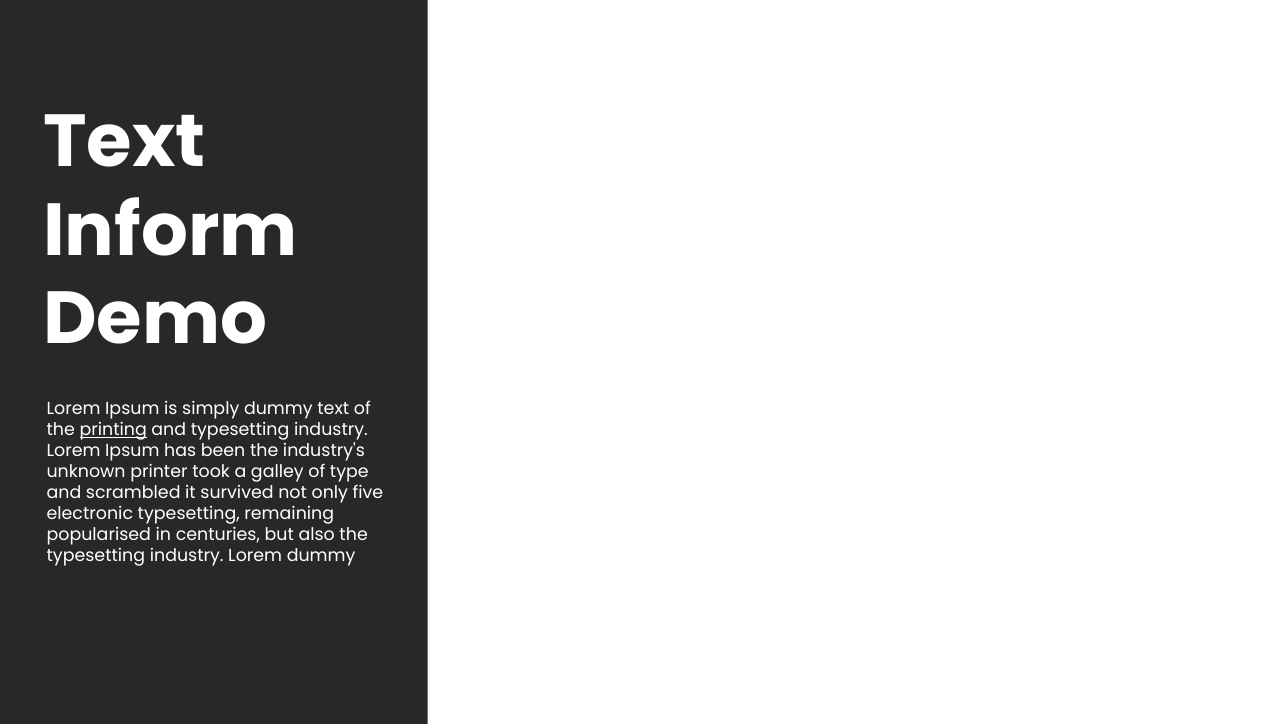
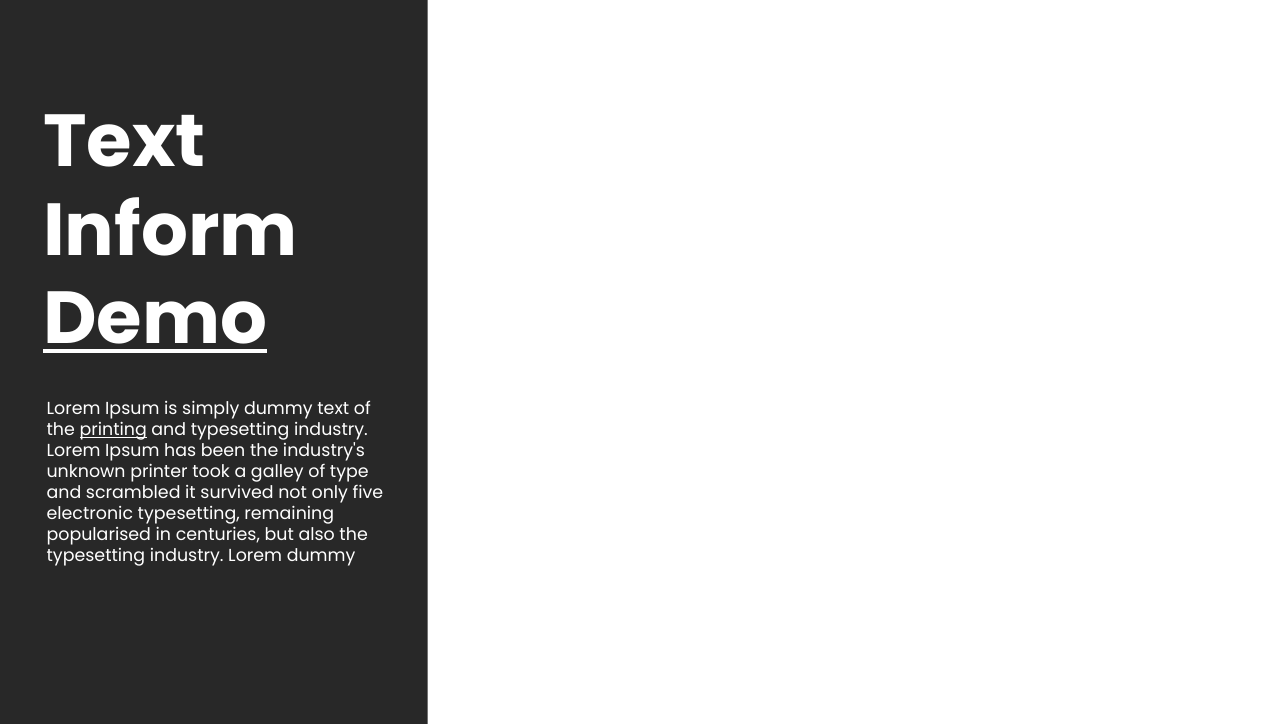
Demo underline: none -> present (155, 319)
